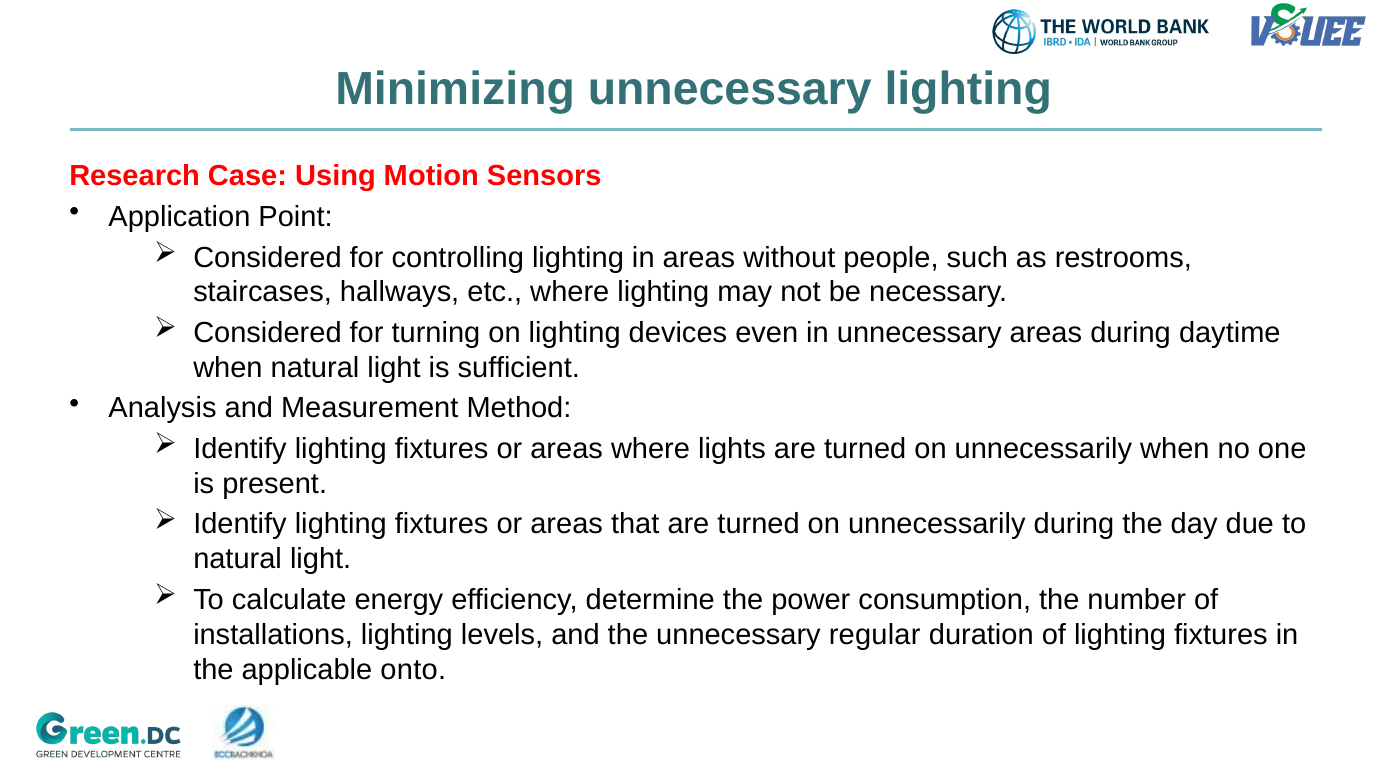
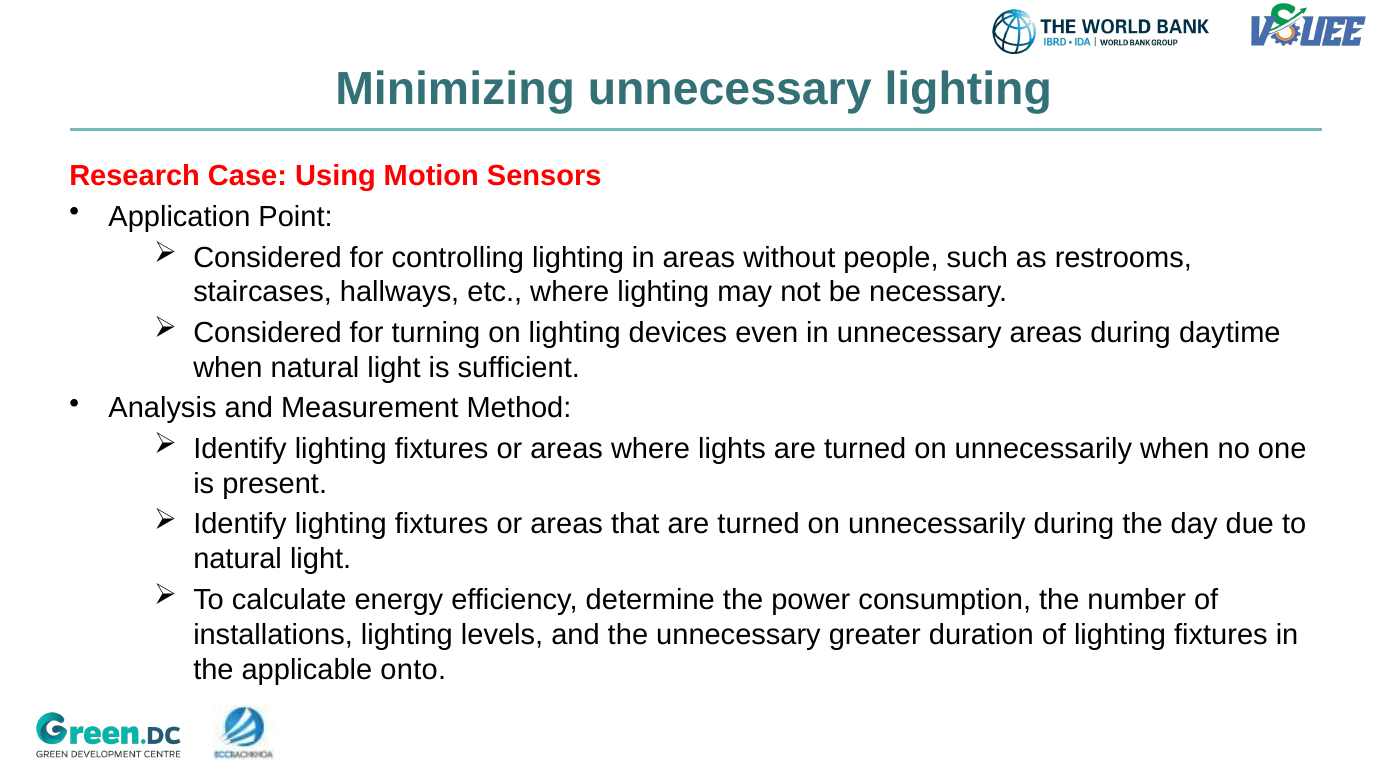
regular: regular -> greater (875, 635)
